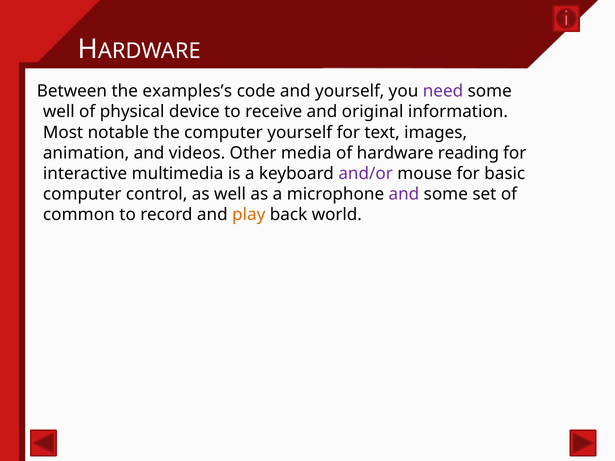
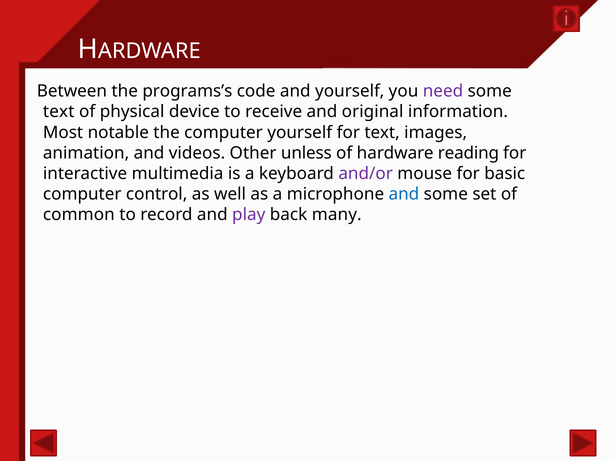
examples’s: examples’s -> programs’s (187, 91)
well: well -> text (59, 112)
media: media -> unless (306, 153)
and colour: purple -> blue (404, 194)
play colour: orange -> purple (249, 215)
world: world -> many (337, 215)
